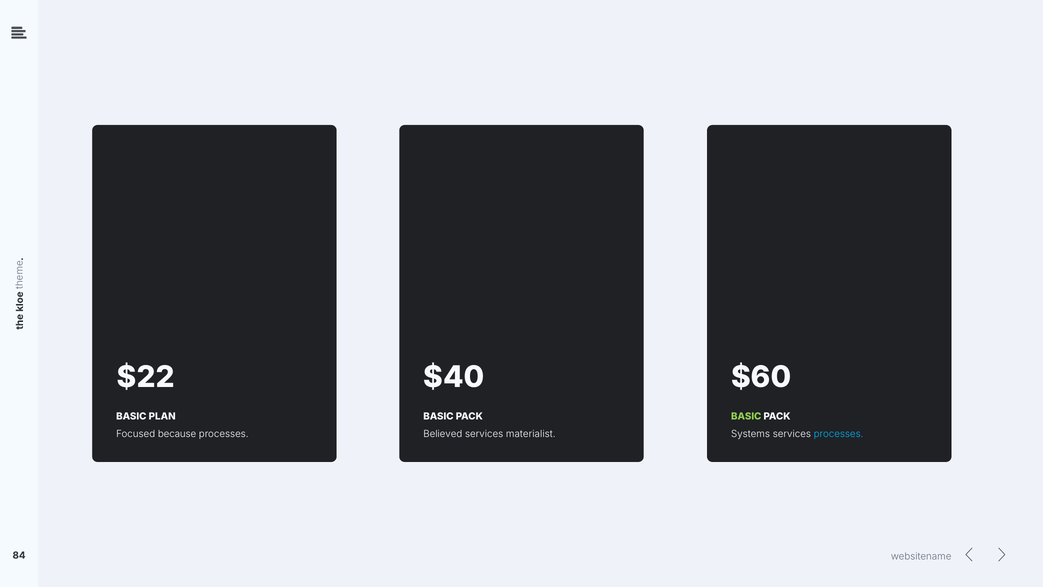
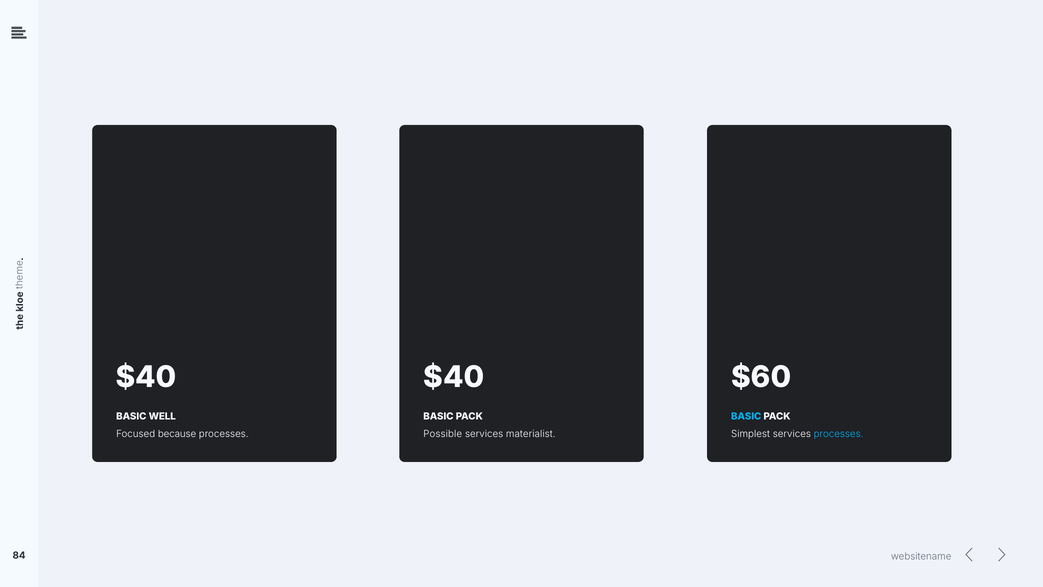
$22: $22 -> $40 (146, 377)
PLAN: PLAN -> WELL (162, 416)
BASIC colour: light green -> light blue (746, 416)
Believed: Believed -> Possible (443, 434)
Systems: Systems -> Simplest (751, 434)
